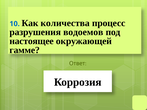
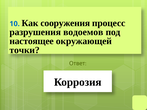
количества: количества -> сооружения (65, 23)
гамме: гамме -> точки (25, 50)
